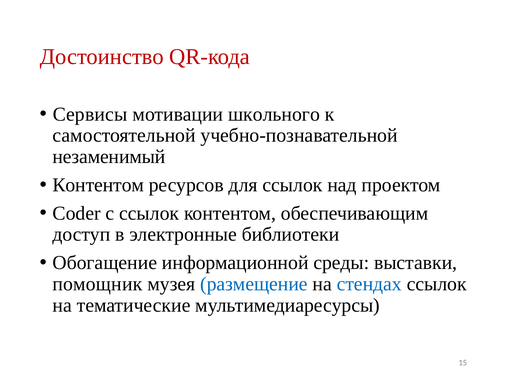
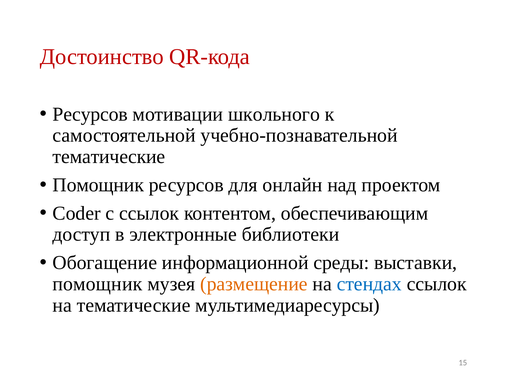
Сервисы: Сервисы -> Ресурсов (90, 114)
незаменимый: незаменимый -> тематические (109, 157)
Контентом: Контентом -> Помощник (98, 185)
для ссылок: ссылок -> онлайн (292, 185)
размещение colour: blue -> orange (254, 284)
